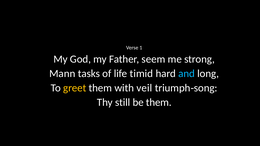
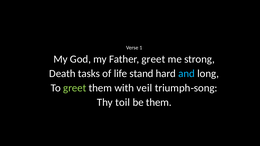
Father seem: seem -> greet (153, 59)
Mann: Mann -> Death (62, 74)
timid: timid -> stand (141, 74)
greet colour: yellow -> light green (75, 88)
still: still -> toil (123, 102)
